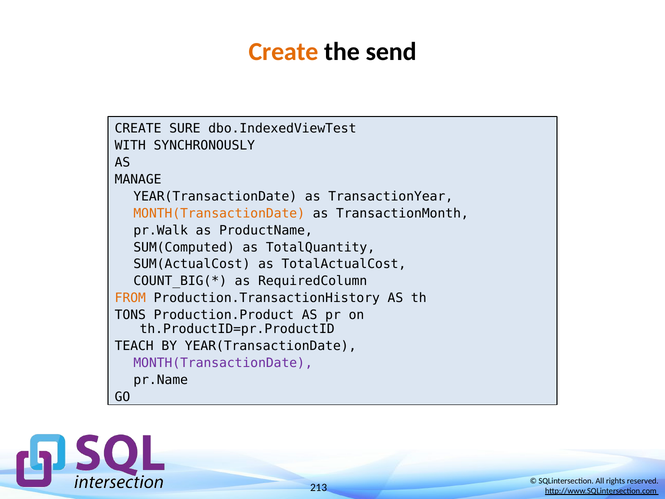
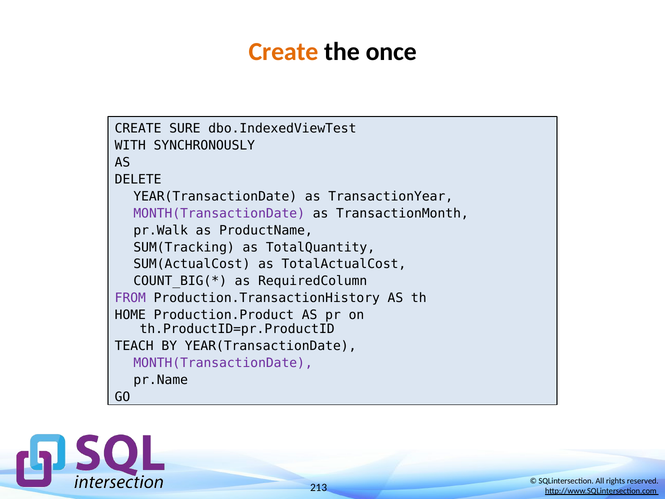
send: send -> once (391, 52)
MANAGE: MANAGE -> DELETE (138, 179)
MONTH(TransactionDate colour: orange -> purple (219, 213)
SUM(Computed: SUM(Computed -> SUM(Tracking (184, 247)
FROM colour: orange -> purple (130, 298)
TONS: TONS -> HOME (130, 315)
